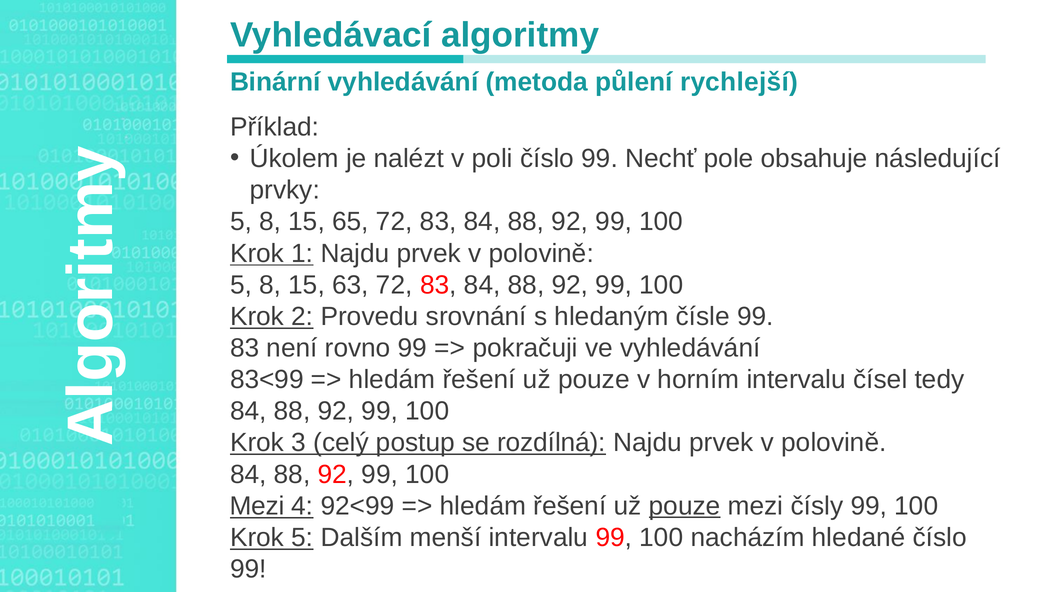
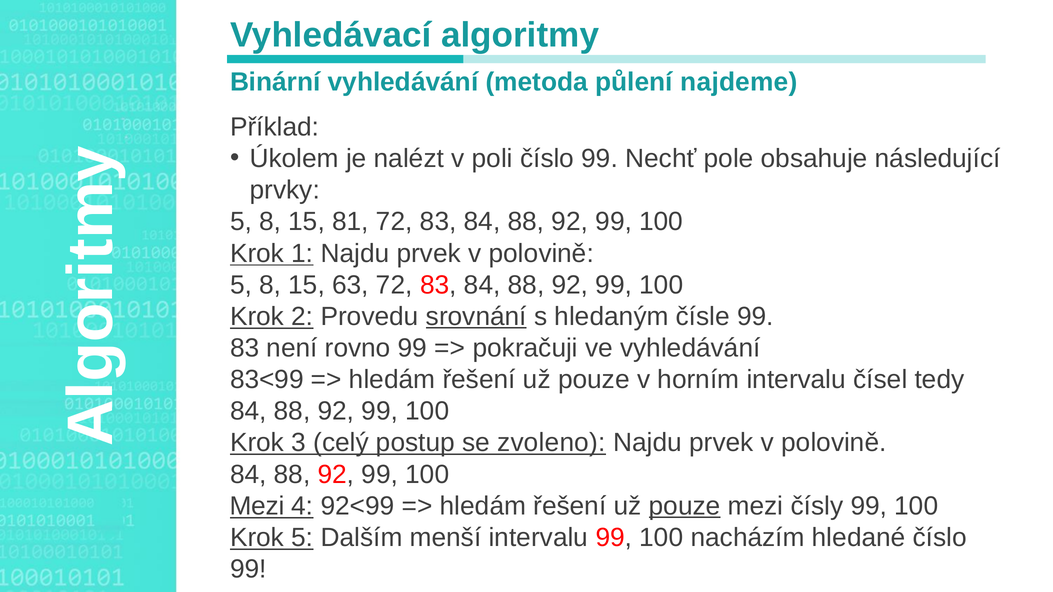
rychlejší: rychlejší -> najdeme (739, 82)
65: 65 -> 81 (350, 222)
srovnání underline: none -> present (476, 317)
rozdílná: rozdílná -> zvoleno (551, 443)
